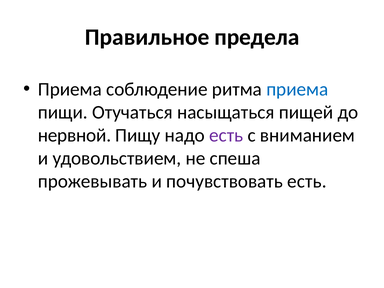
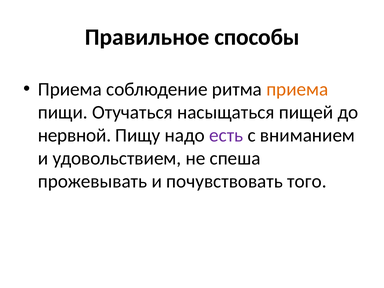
предела: предела -> способы (257, 37)
приема colour: blue -> orange (297, 89)
почувствовать есть: есть -> того (307, 181)
